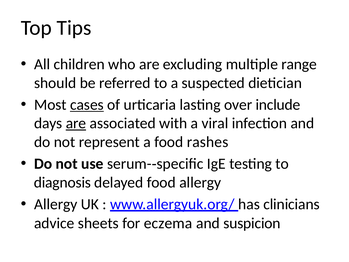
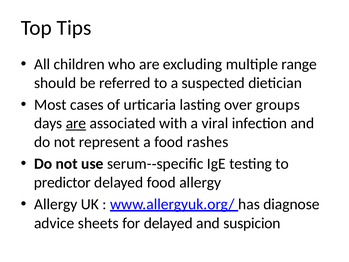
cases underline: present -> none (87, 105)
include: include -> groups (278, 105)
diagnosis: diagnosis -> predictor (62, 182)
clinicians: clinicians -> diagnose (291, 204)
for eczema: eczema -> delayed (168, 223)
